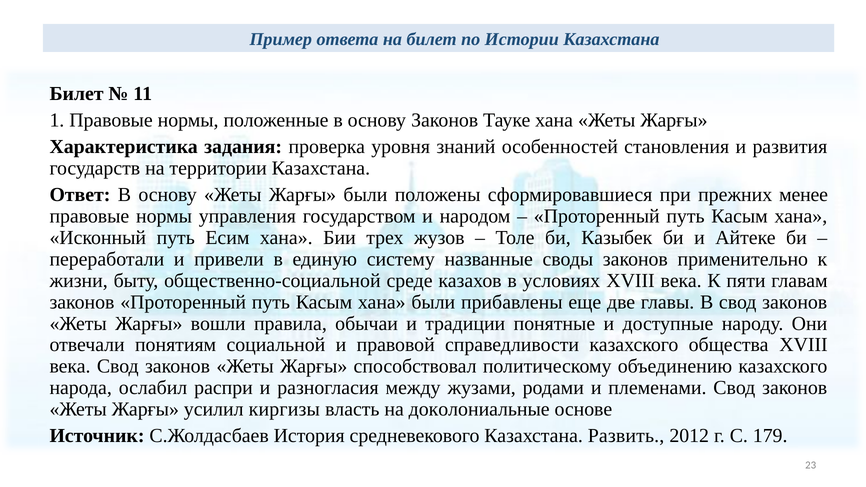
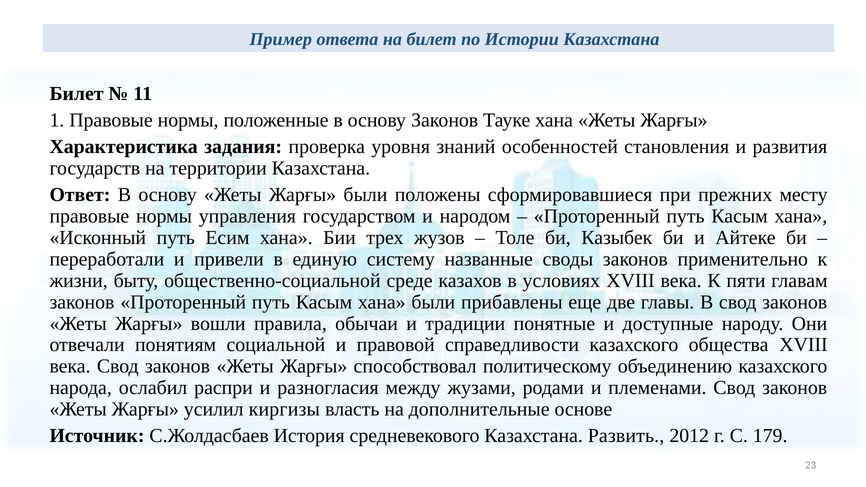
менее: менее -> месту (804, 195)
доколониальные: доколониальные -> дополнительные (479, 409)
